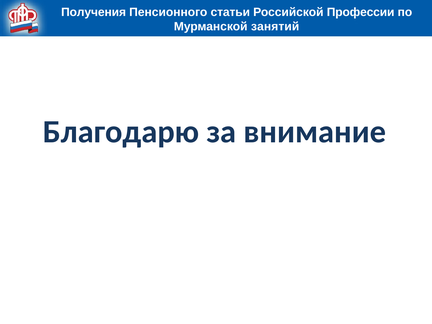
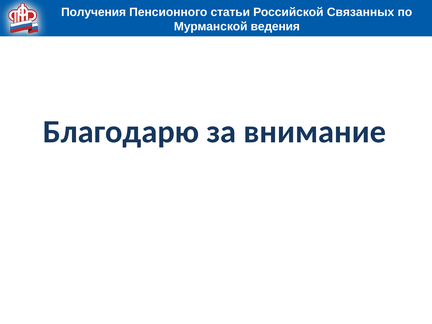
Профессии: Профессии -> Связанных (361, 12)
занятий: занятий -> ведения (275, 27)
